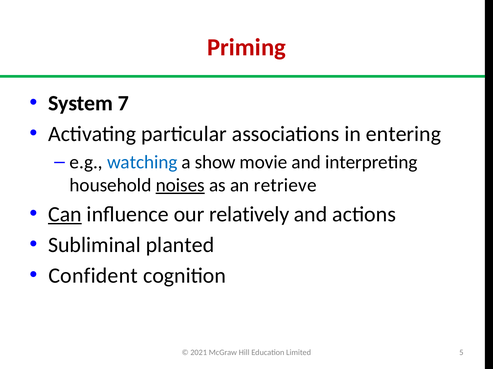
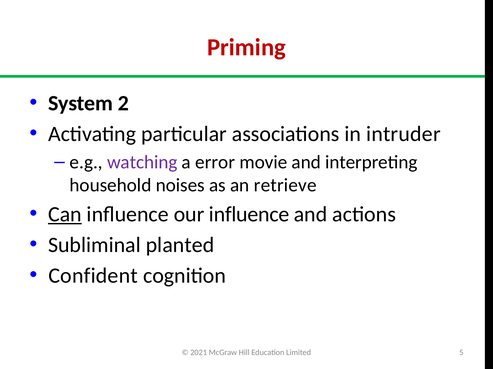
7: 7 -> 2 (124, 103)
entering: entering -> intruder (403, 134)
watching colour: blue -> purple (142, 162)
show: show -> error (215, 162)
noises underline: present -> none (180, 185)
our relatively: relatively -> influence (249, 215)
